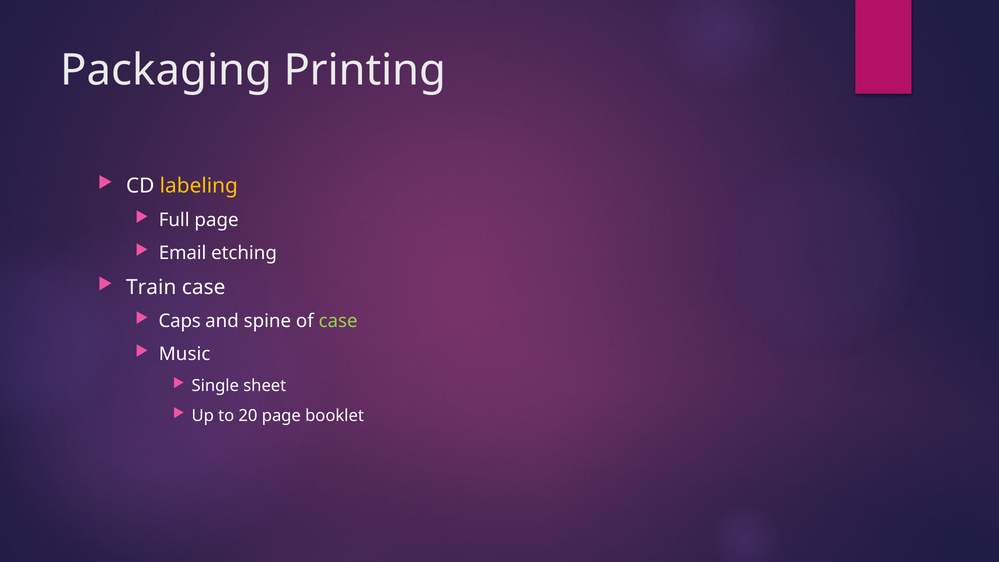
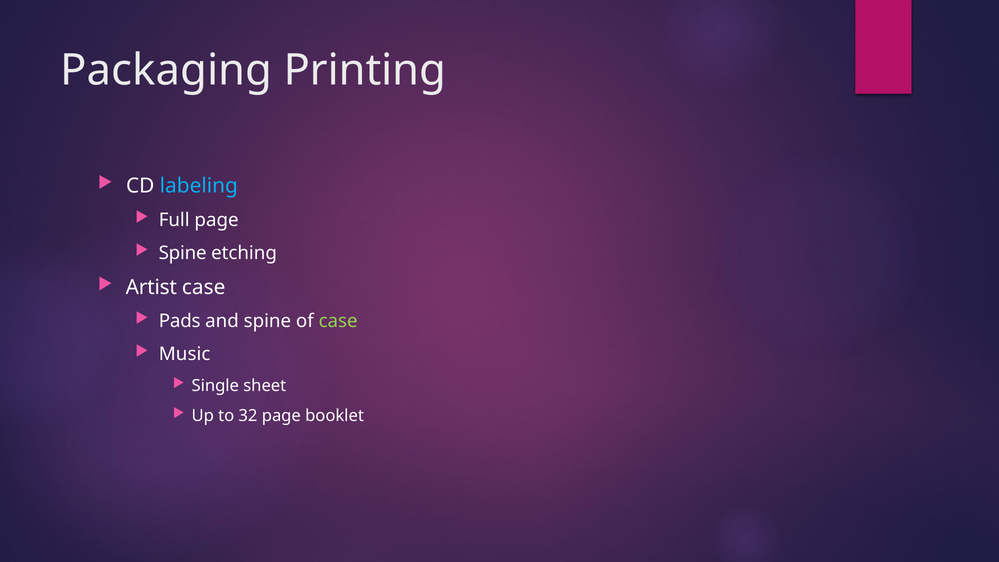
labeling colour: yellow -> light blue (199, 186)
Email: Email -> Spine (183, 253)
Train: Train -> Artist (151, 287)
Caps: Caps -> Pads (180, 321)
20: 20 -> 32 (248, 416)
